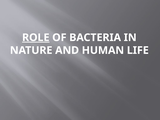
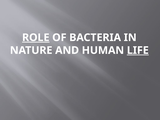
LIFE underline: none -> present (138, 50)
